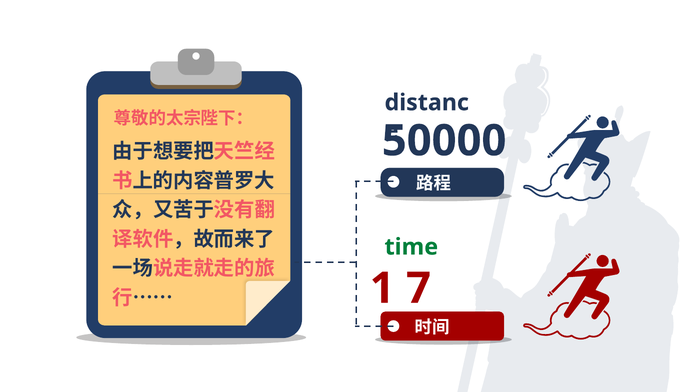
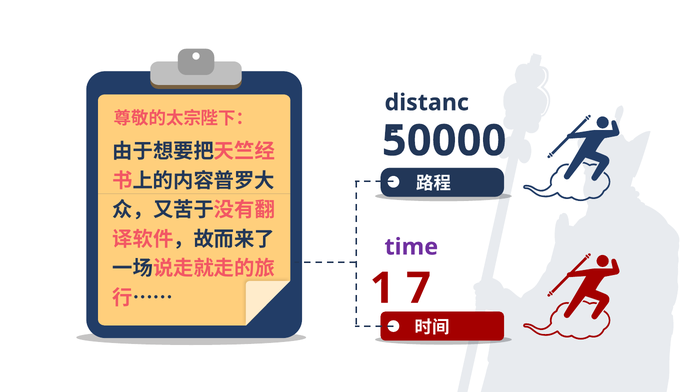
time colour: green -> purple (411, 247)
